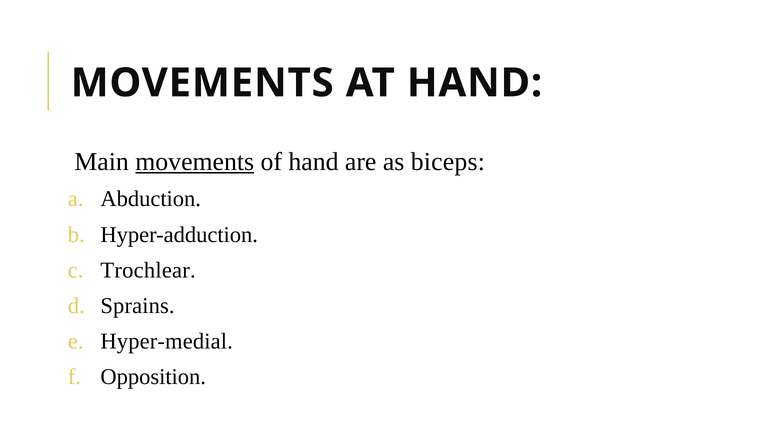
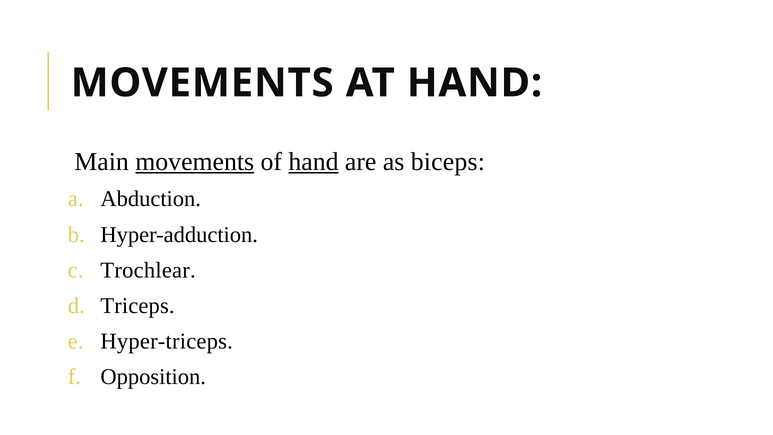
hand underline: none -> present (313, 162)
Sprains: Sprains -> Triceps (138, 306)
Hyper-medial: Hyper-medial -> Hyper-triceps (167, 341)
